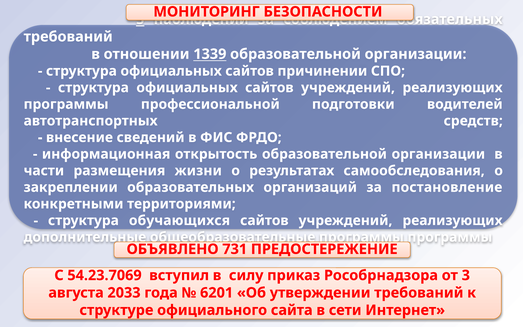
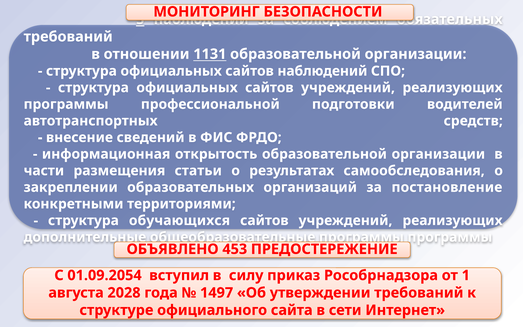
1339: 1339 -> 1131 (210, 54)
сайтов причинении: причинении -> наблюдений (322, 71)
жизни: жизни -> статьи (198, 171)
731: 731 -> 453 (235, 249)
54.23.7069: 54.23.7069 -> 01.09.2054 (105, 275)
3: 3 -> 1 (466, 275)
2033: 2033 -> 2028 (124, 293)
6201: 6201 -> 1497 (217, 293)
